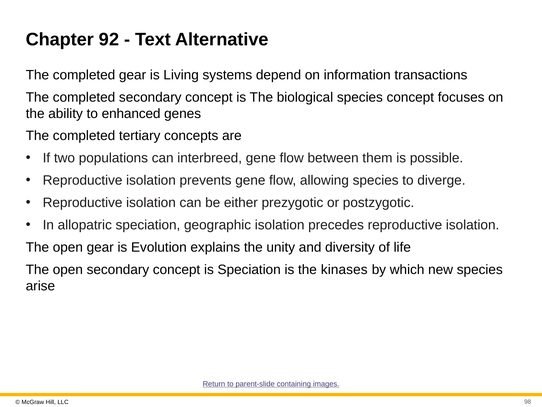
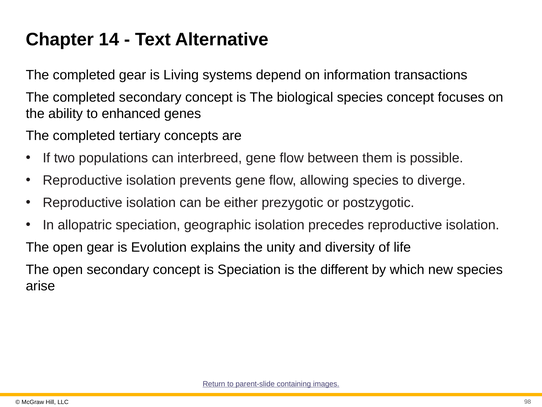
92: 92 -> 14 (109, 39)
kinases: kinases -> different (344, 269)
